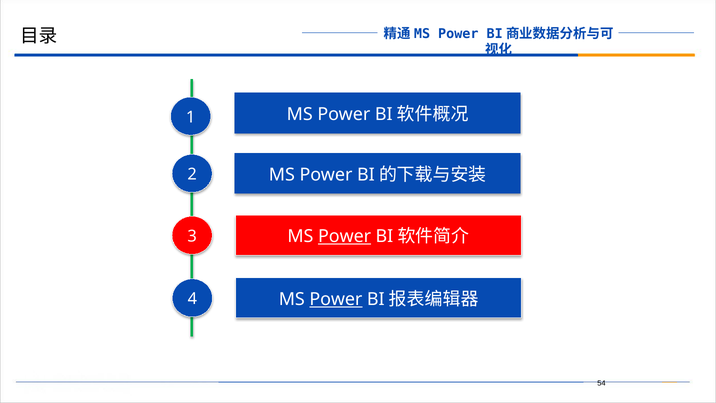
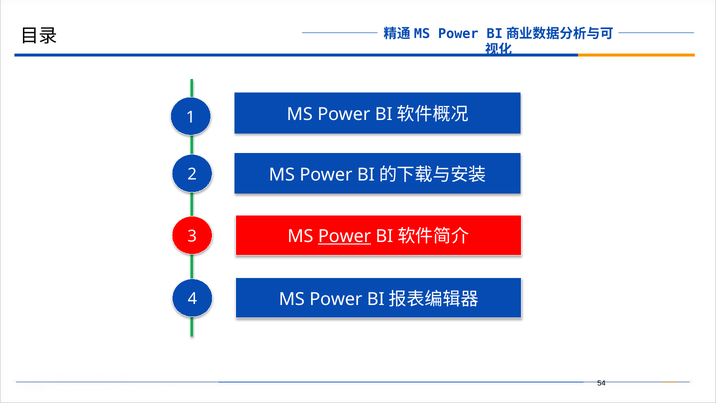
Power underline: present -> none (336, 299)
